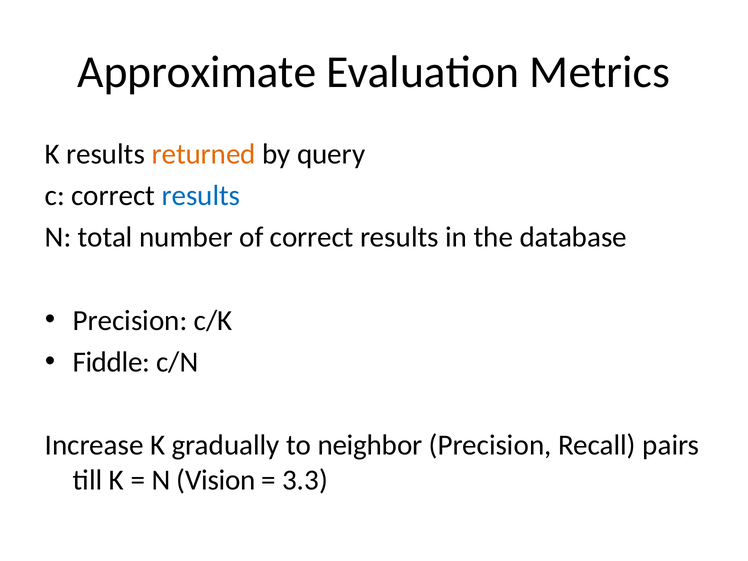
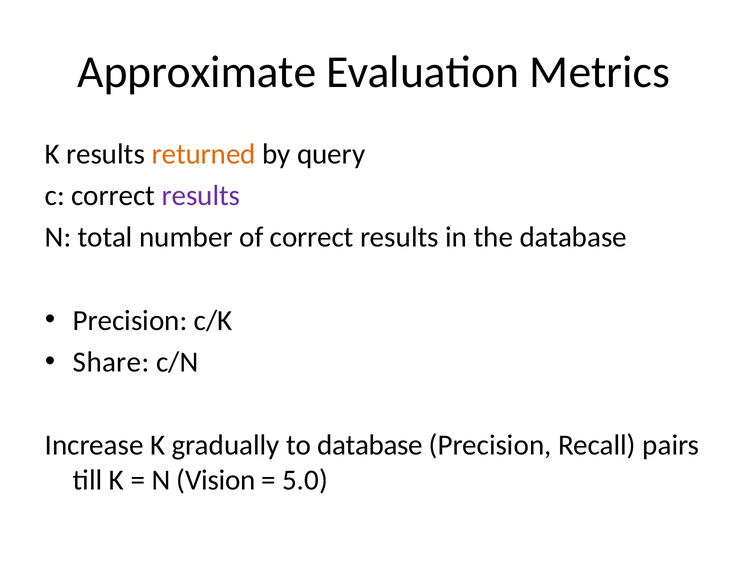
results colour: blue -> purple (201, 196)
Fiddle: Fiddle -> Share (111, 362)
to neighbor: neighbor -> database (370, 445)
3.3: 3.3 -> 5.0 (305, 480)
